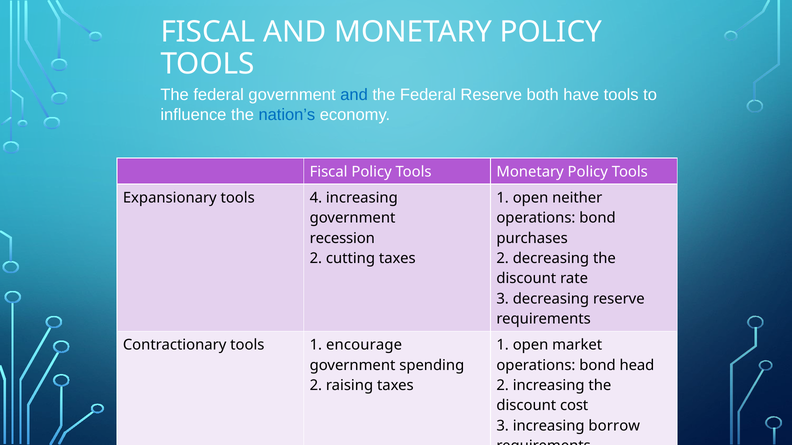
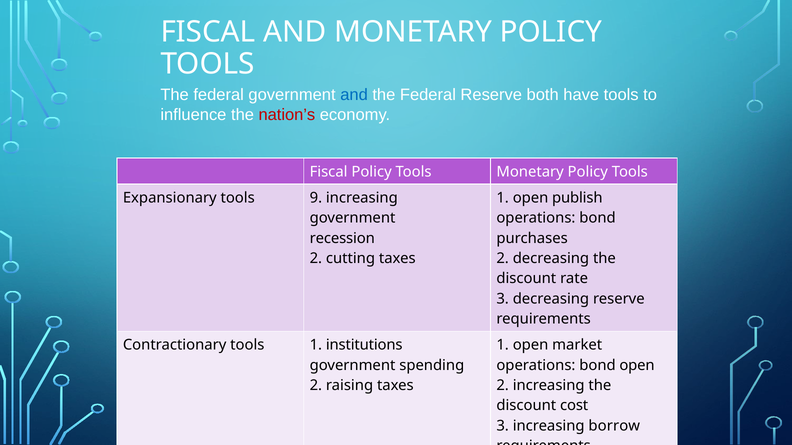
nation’s colour: blue -> red (287, 115)
4: 4 -> 9 (316, 198)
neither: neither -> publish (577, 198)
encourage: encourage -> institutions (364, 345)
bond head: head -> open (637, 366)
